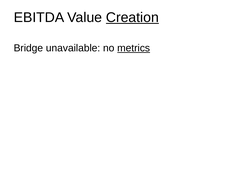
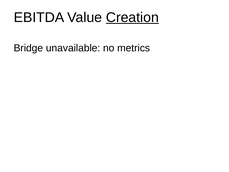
metrics underline: present -> none (134, 48)
